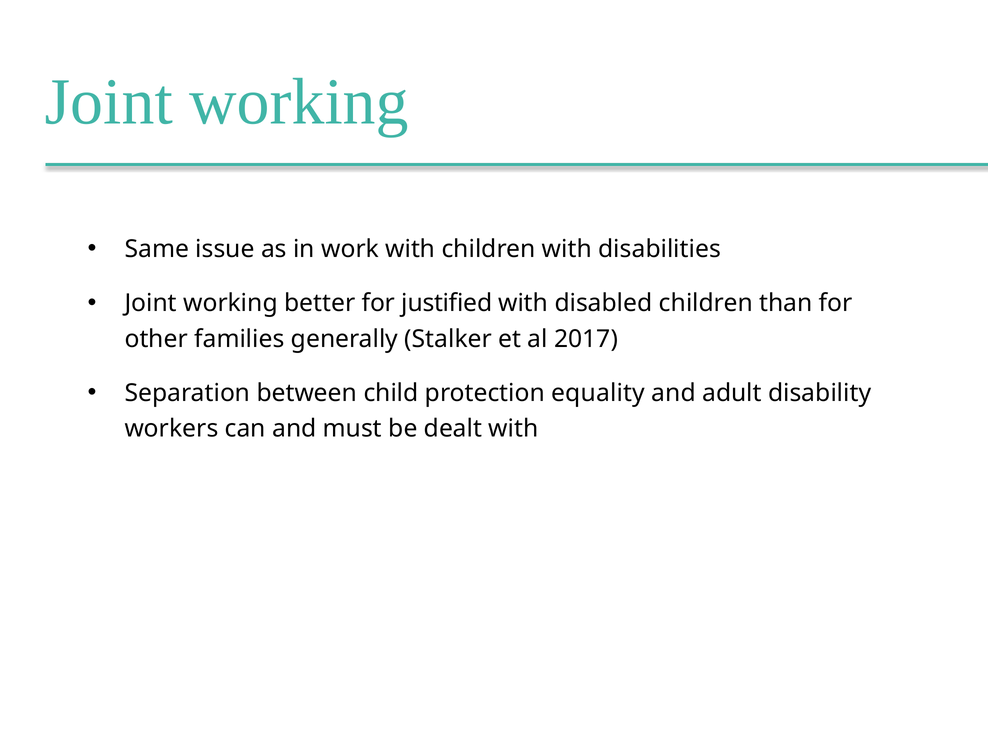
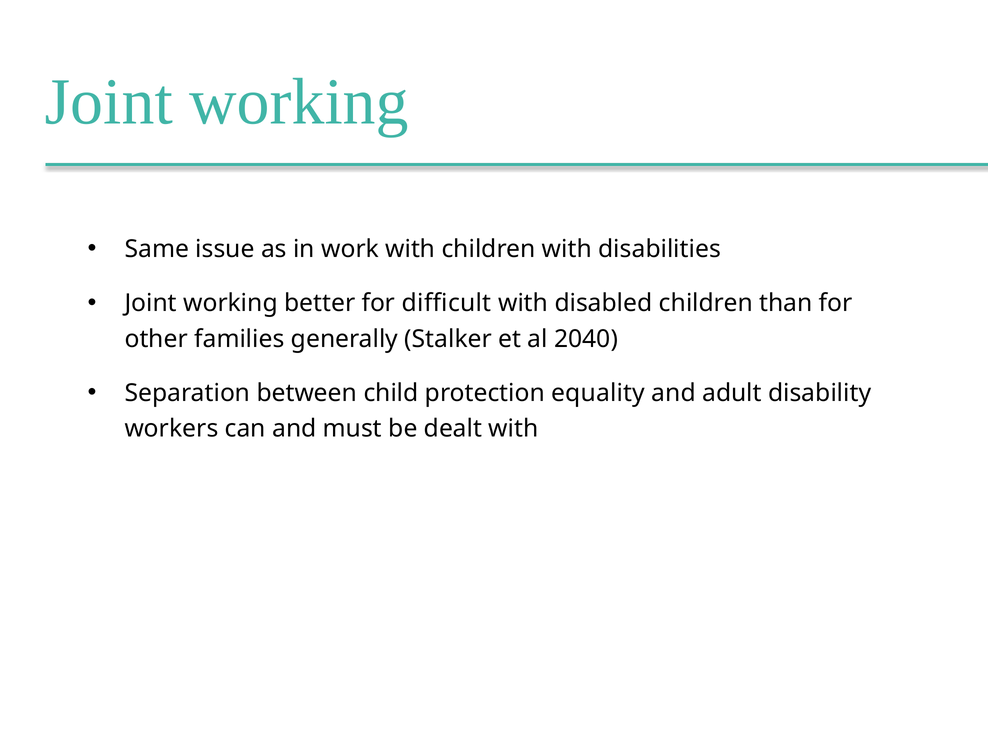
justified: justified -> difficult (447, 303)
2017: 2017 -> 2040 (586, 339)
